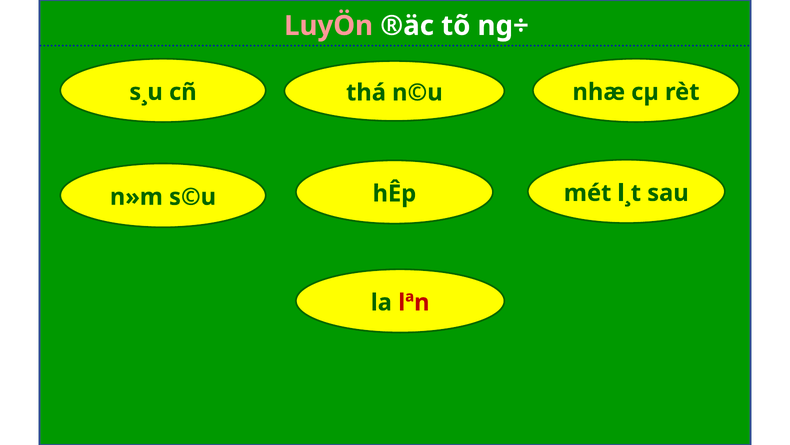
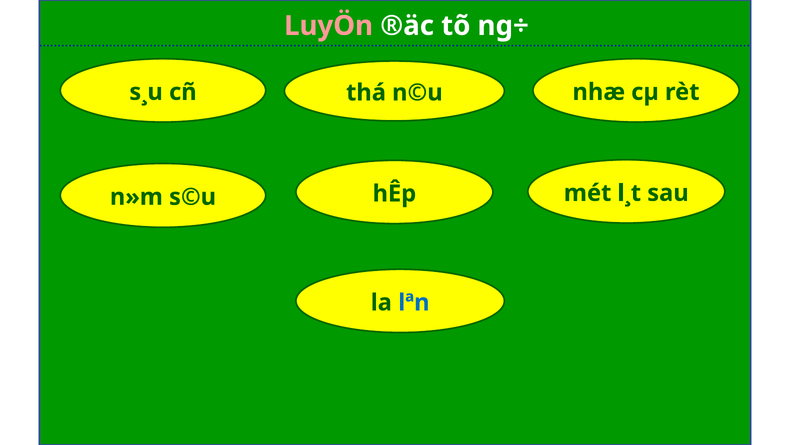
lªn colour: red -> blue (414, 302)
